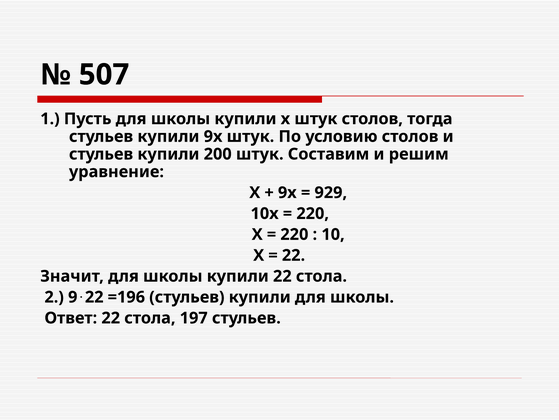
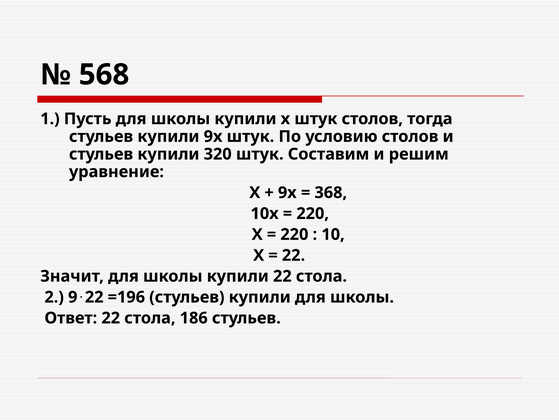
507: 507 -> 568 (104, 75)
200: 200 -> 320 (218, 154)
929: 929 -> 368 (331, 192)
197: 197 -> 186 (194, 317)
